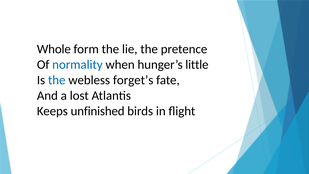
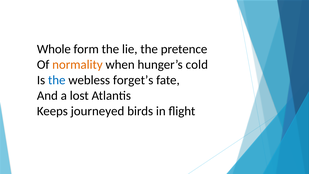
normality colour: blue -> orange (77, 65)
little: little -> cold (197, 65)
unfinished: unfinished -> journeyed (98, 111)
